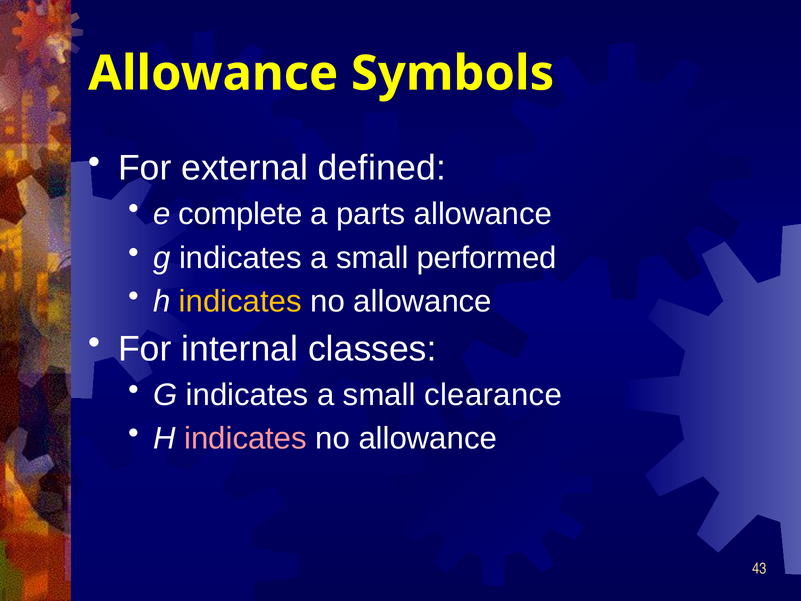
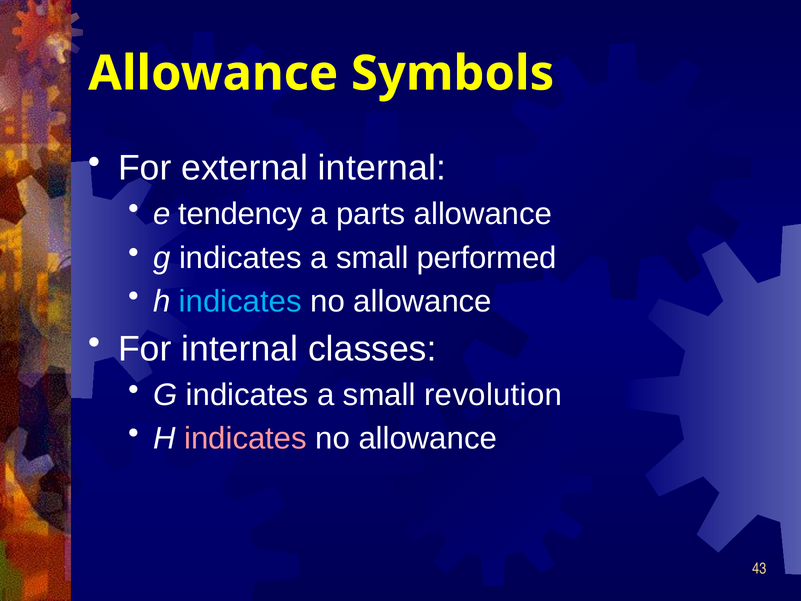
external defined: defined -> internal (382, 168)
complete: complete -> tendency (240, 214)
indicates colour: yellow -> light blue (240, 301)
clearance: clearance -> revolution (493, 395)
